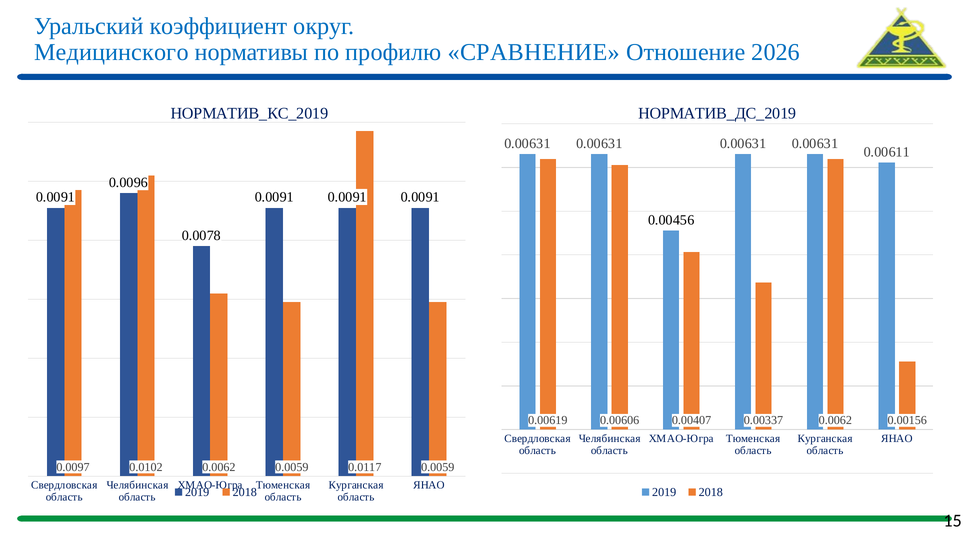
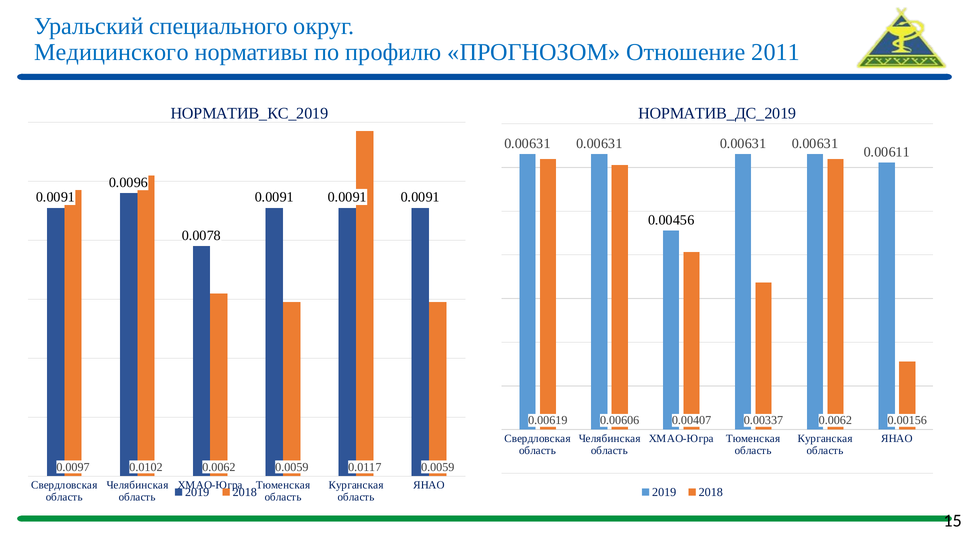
коэффициент: коэффициент -> специального (219, 26)
СРАВНЕНИЕ: СРАВНЕНИЕ -> ПРОГНОЗОМ (534, 52)
2026: 2026 -> 2011 (776, 52)
